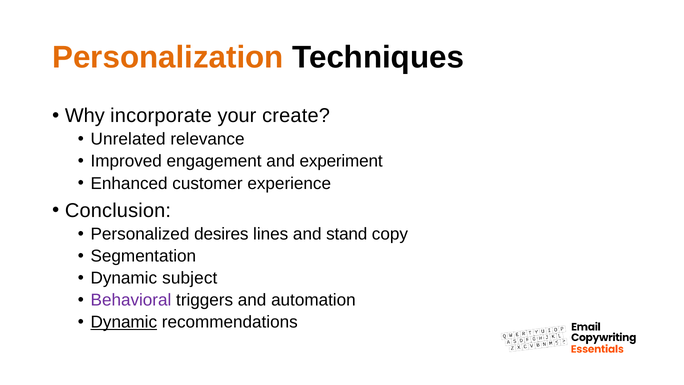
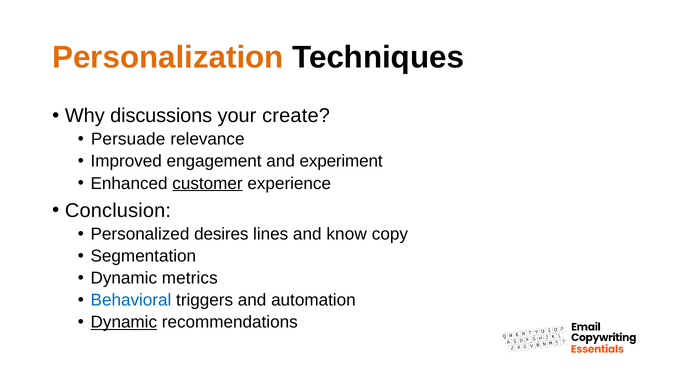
incorporate: incorporate -> discussions (161, 116)
Unrelated: Unrelated -> Persuade (128, 139)
customer underline: none -> present (208, 183)
stand: stand -> know (347, 234)
subject: subject -> metrics (190, 278)
Behavioral colour: purple -> blue (131, 300)
